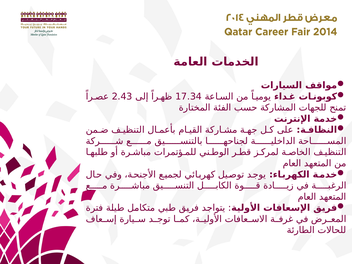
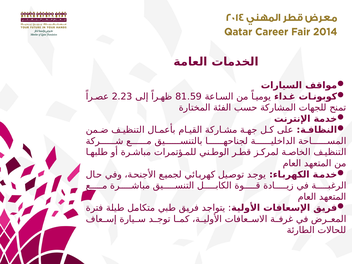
2.43: 2.43 -> 2.23 (122, 96)
17.34: 17.34 -> 81.59 (189, 96)
